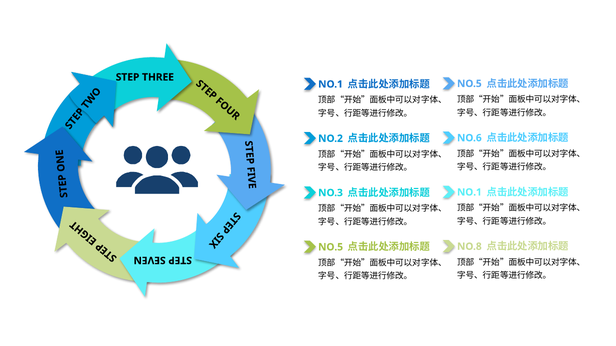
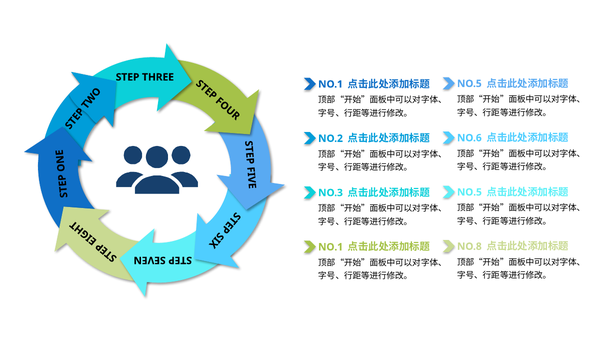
NO.1: NO.1 -> NO.5 (469, 192)
NO.5: NO.5 -> NO.1 (331, 247)
